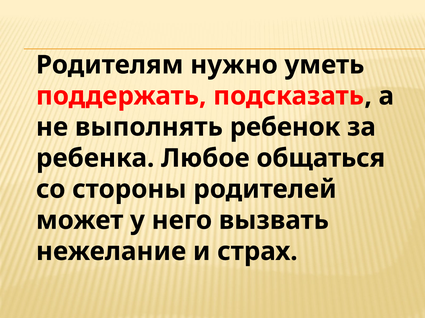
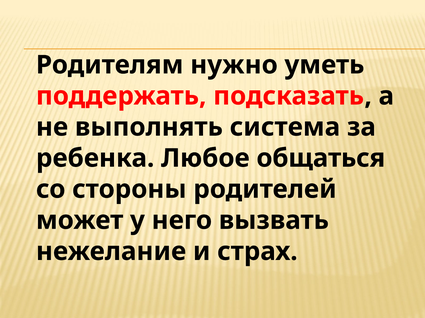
ребенок: ребенок -> система (285, 127)
